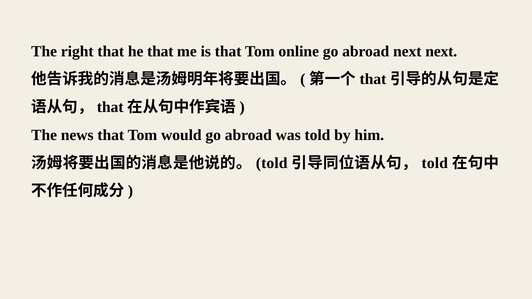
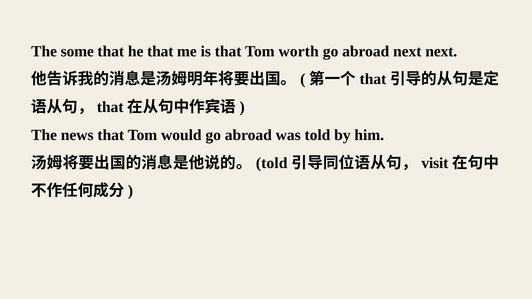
right: right -> some (77, 51)
online: online -> worth (299, 51)
told: told -> visit (435, 163)
